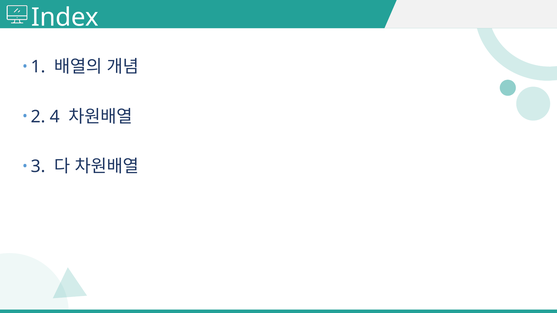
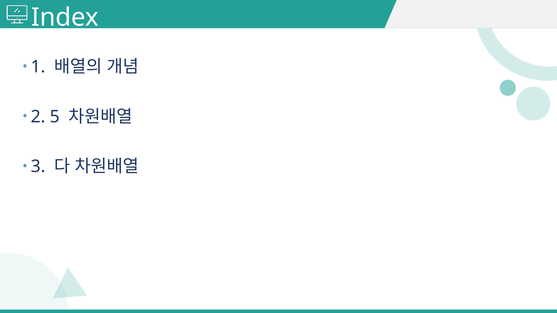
4: 4 -> 5 (55, 117)
